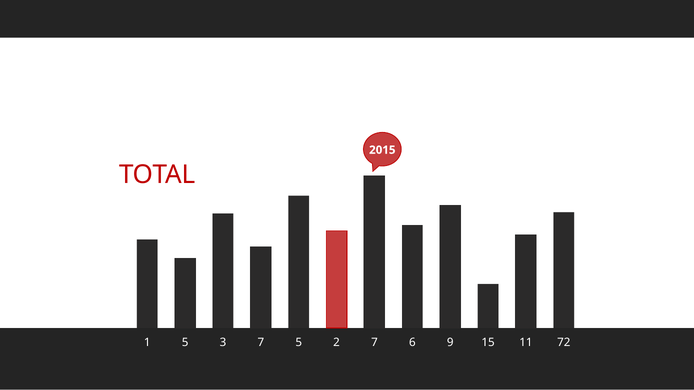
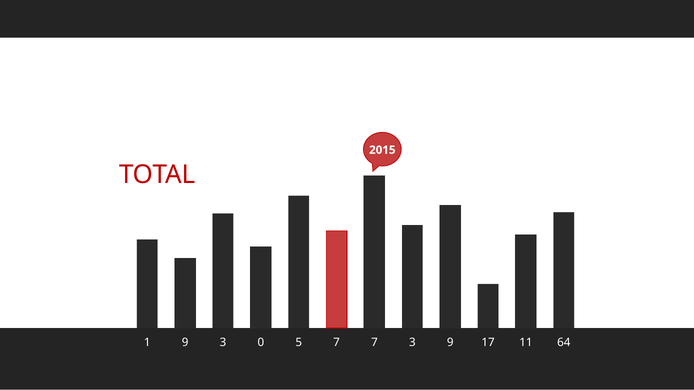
1 5: 5 -> 9 (185, 343)
3 7: 7 -> 0 (261, 343)
5 2: 2 -> 7 (337, 343)
7 6: 6 -> 3 (412, 343)
15: 15 -> 17 (488, 343)
72: 72 -> 64 (564, 343)
